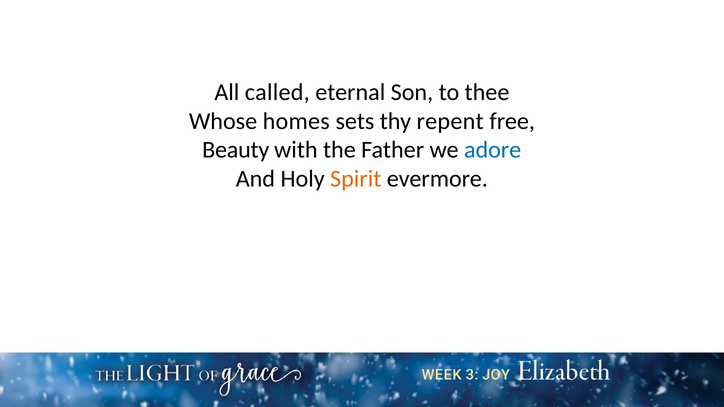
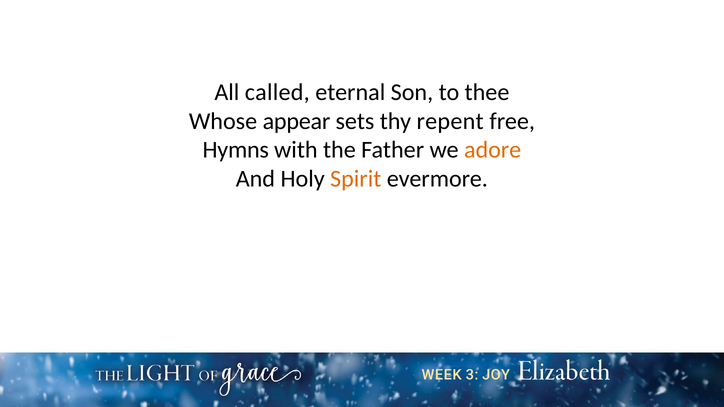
homes: homes -> appear (296, 121)
Beauty: Beauty -> Hymns (236, 150)
adore colour: blue -> orange (493, 150)
